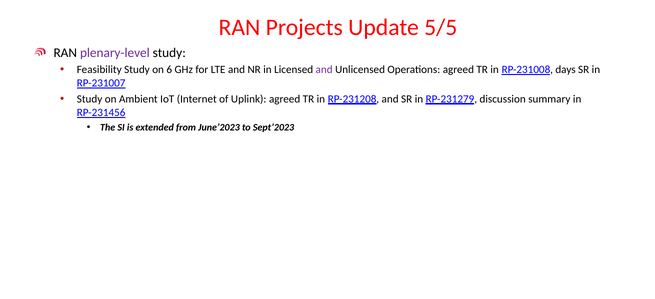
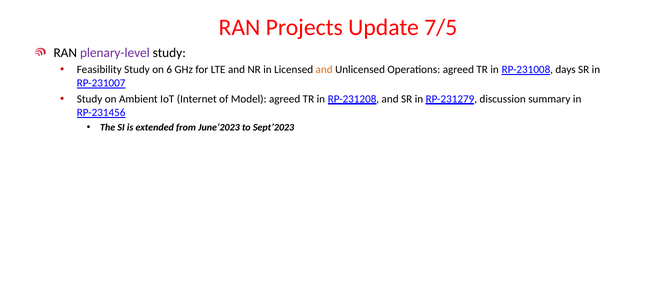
5/5: 5/5 -> 7/5 (441, 28)
and colour: purple -> orange (324, 70)
Uplink: Uplink -> Model (249, 99)
